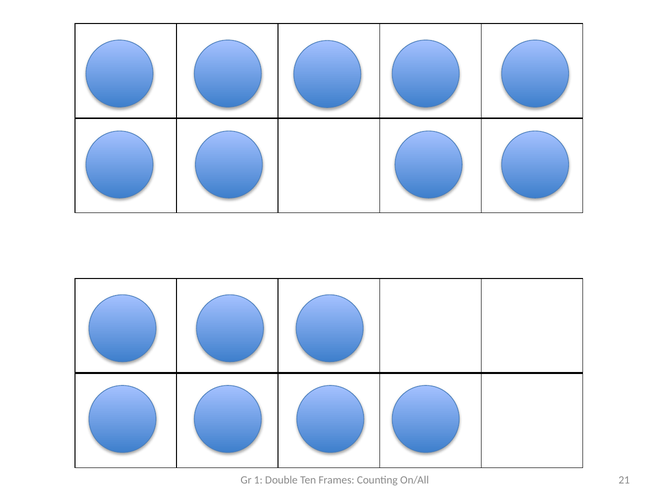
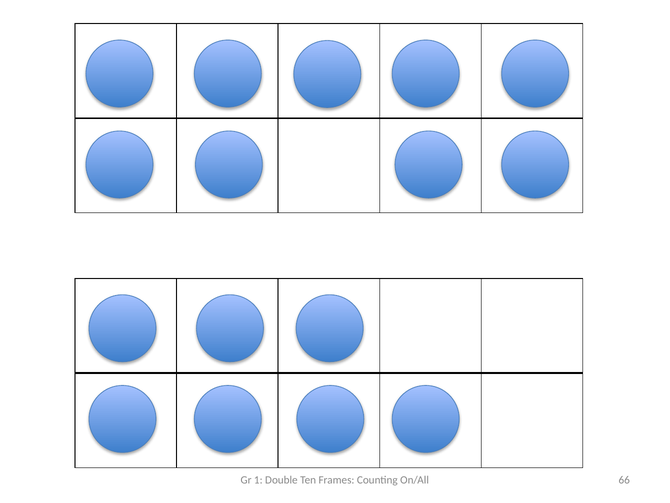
21: 21 -> 66 (624, 480)
